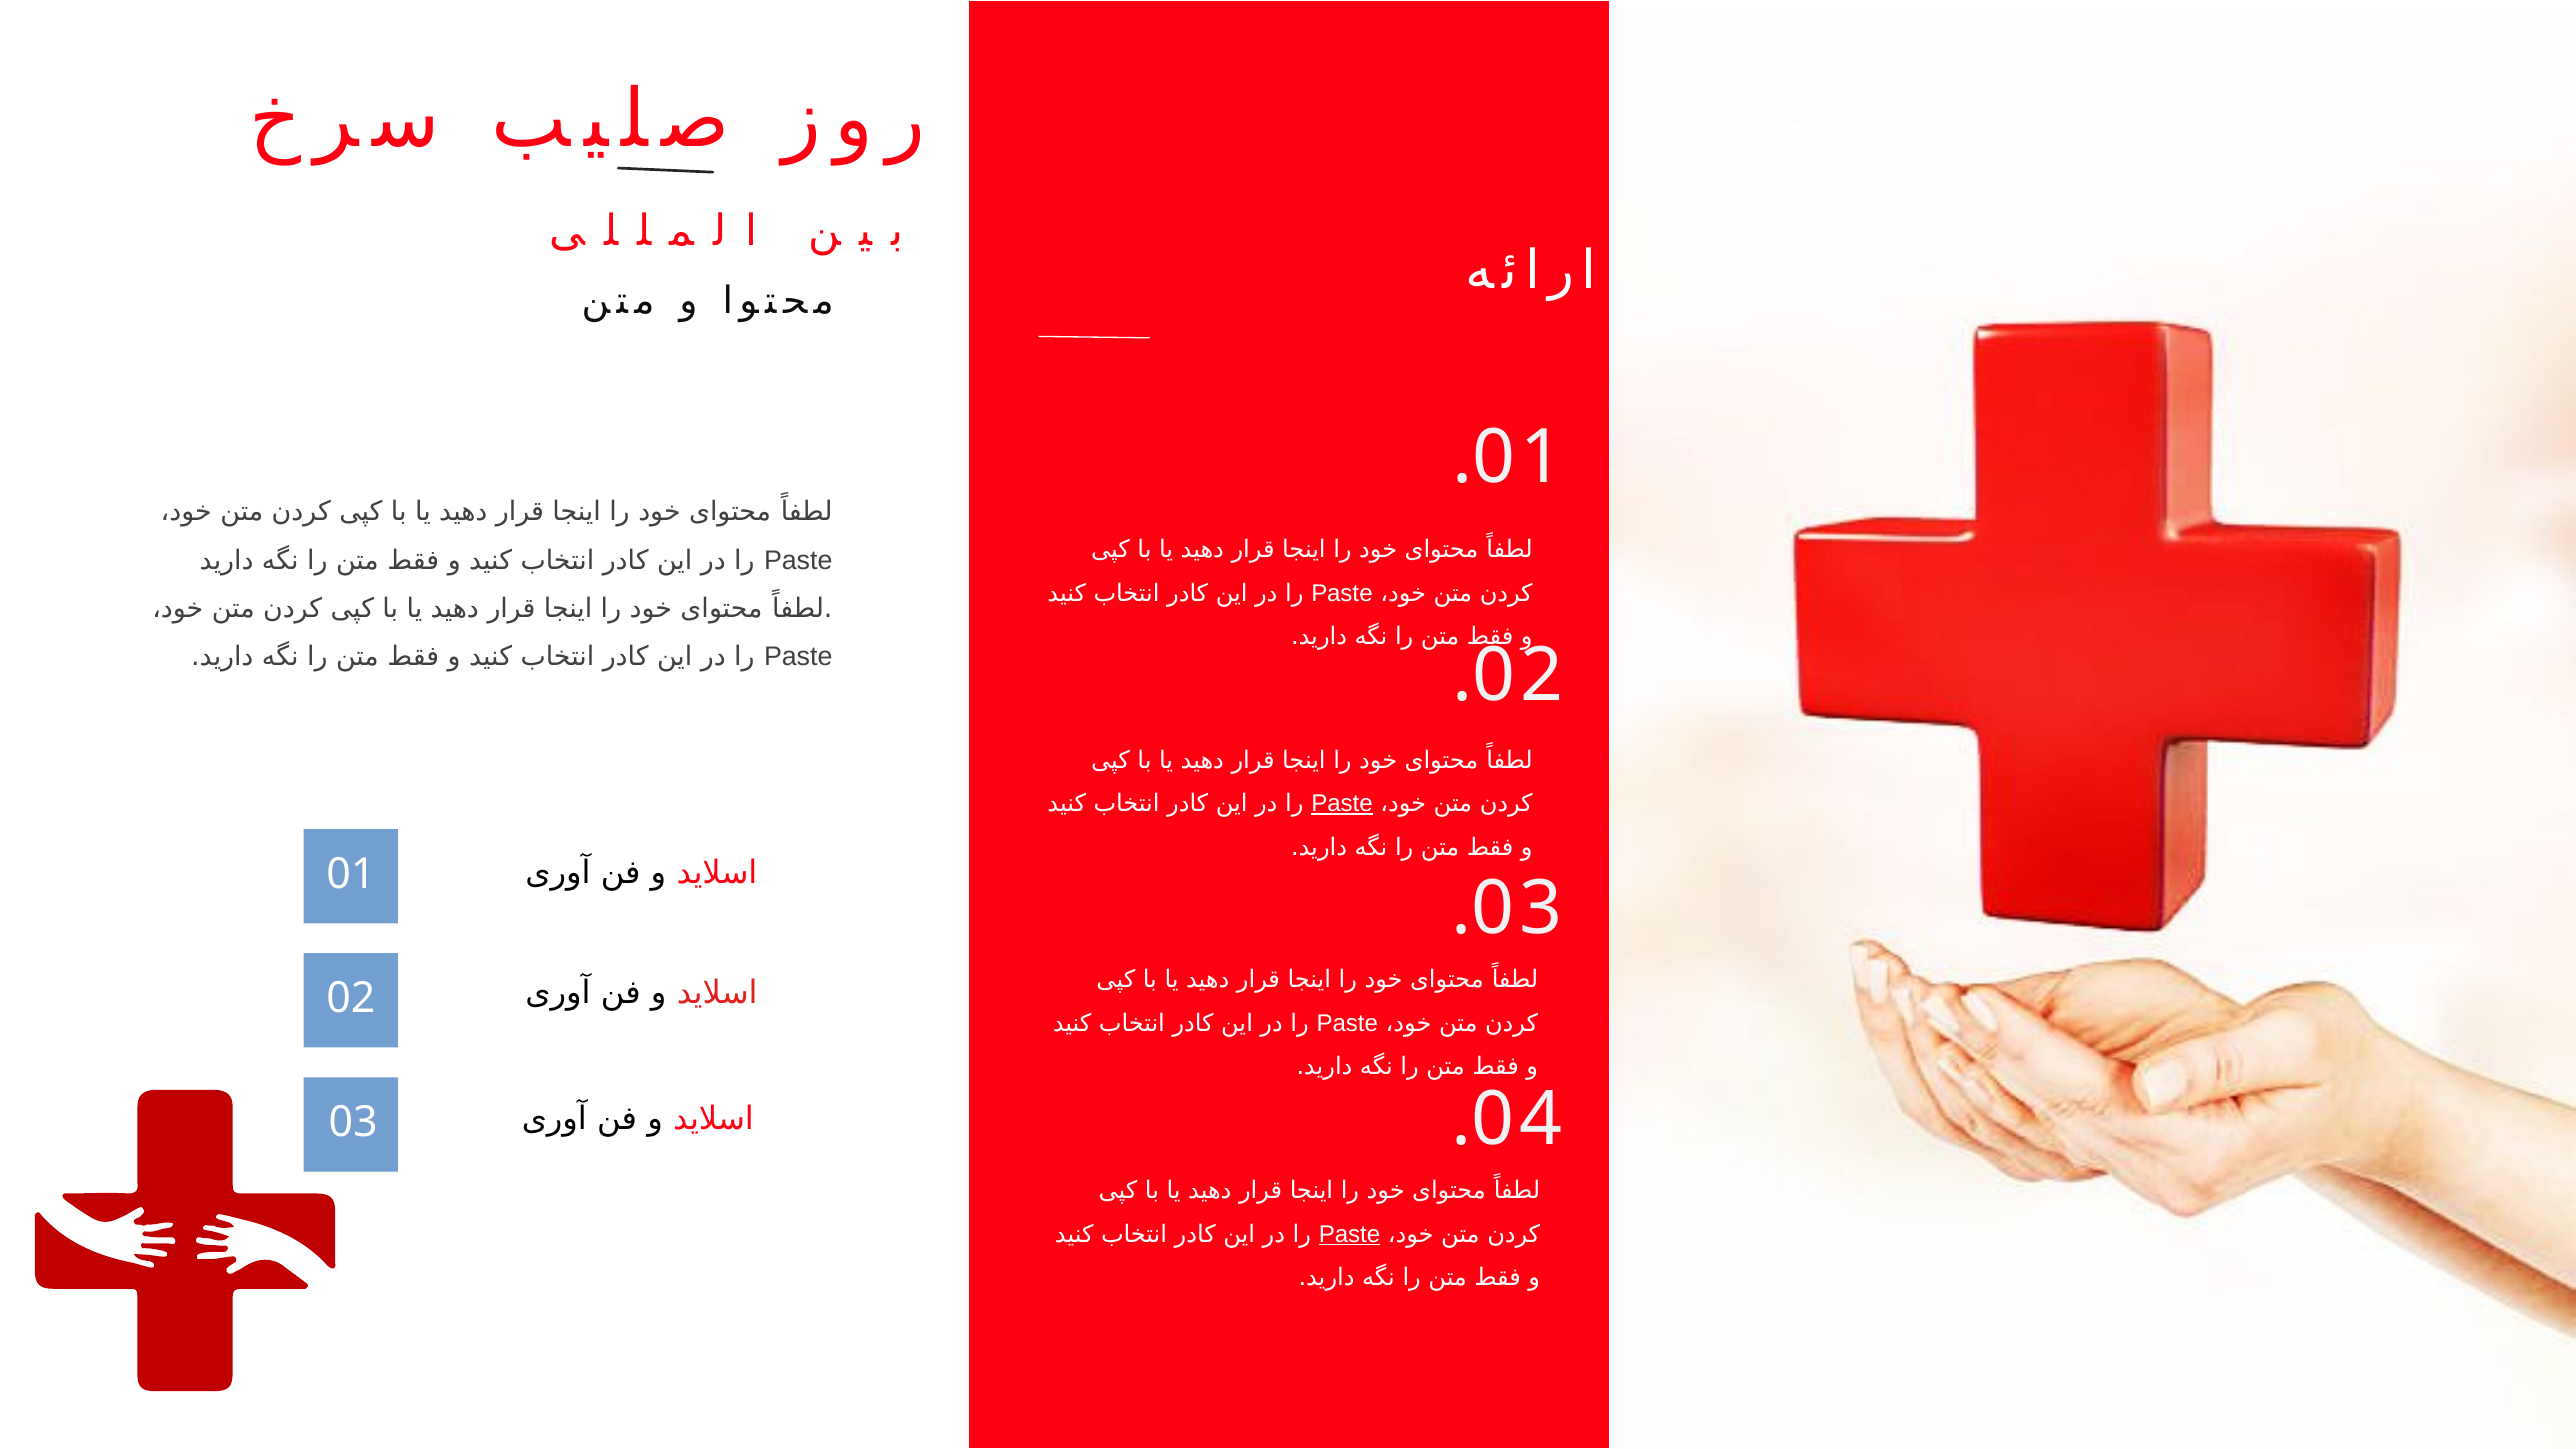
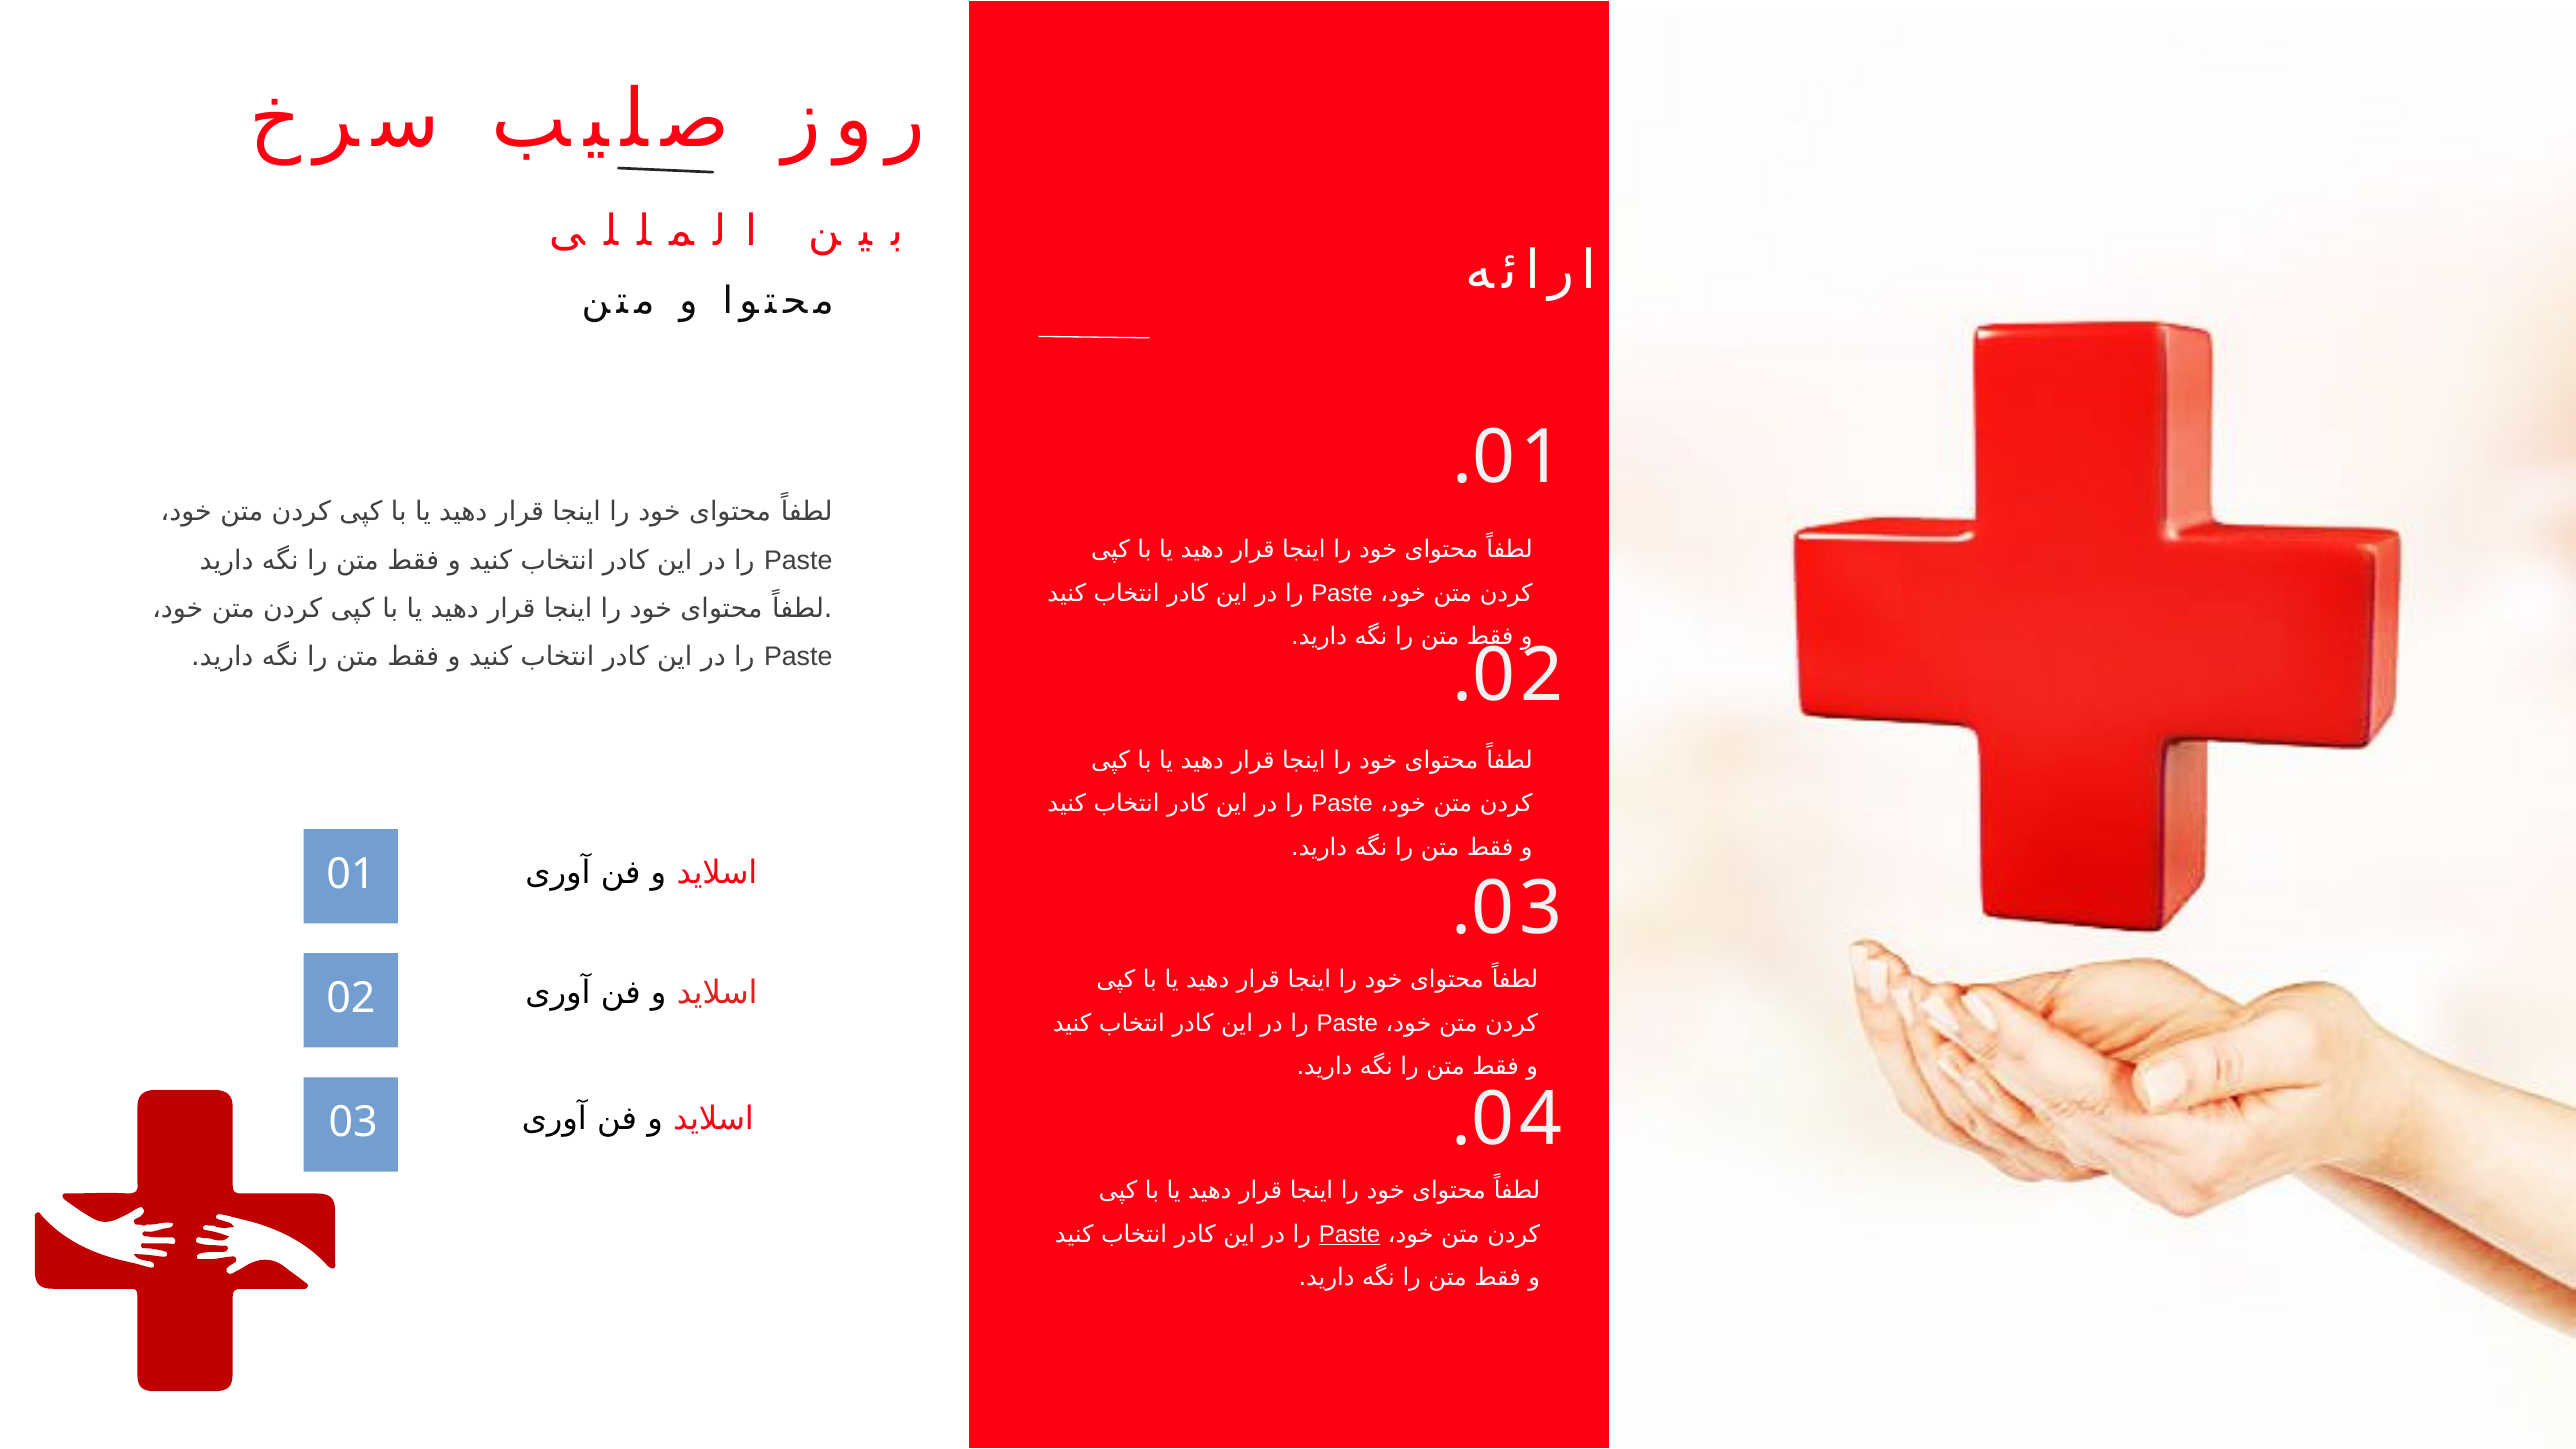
Paste underline: present -> none (1342, 804)
